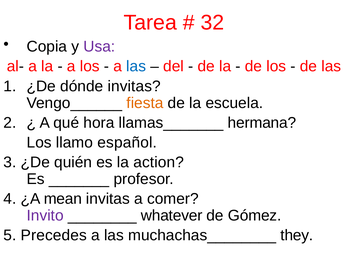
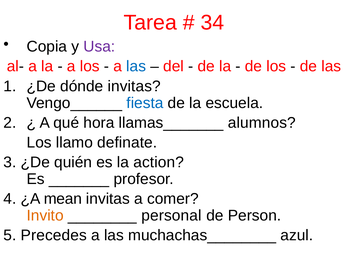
32: 32 -> 34 (212, 23)
fiesta colour: orange -> blue (145, 103)
hermana: hermana -> alumnos (262, 123)
español: español -> definate (127, 143)
Invito colour: purple -> orange (45, 216)
whatever: whatever -> personal (171, 216)
Gómez: Gómez -> Person (255, 216)
they: they -> azul (297, 235)
